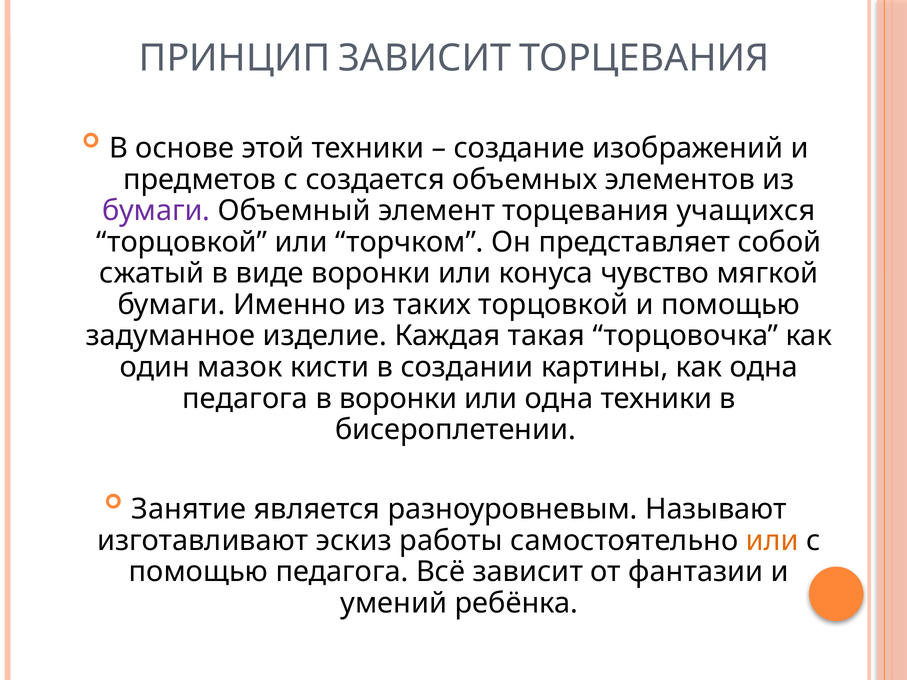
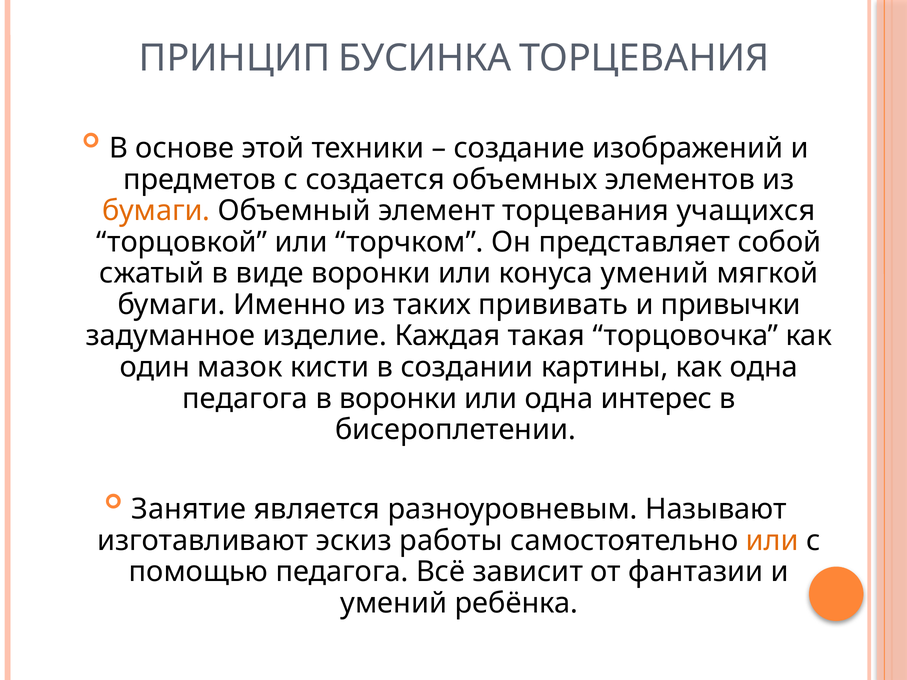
ПРИНЦИП ЗАВИСИТ: ЗАВИСИТ -> БУСИНКА (425, 58)
бумаги colour: purple -> orange (156, 211)
конуса чувство: чувство -> умений (655, 274)
таких торцовкой: торцовкой -> прививать (553, 305)
и помощью: помощью -> привычки (731, 305)
одна техники: техники -> интерес (656, 399)
